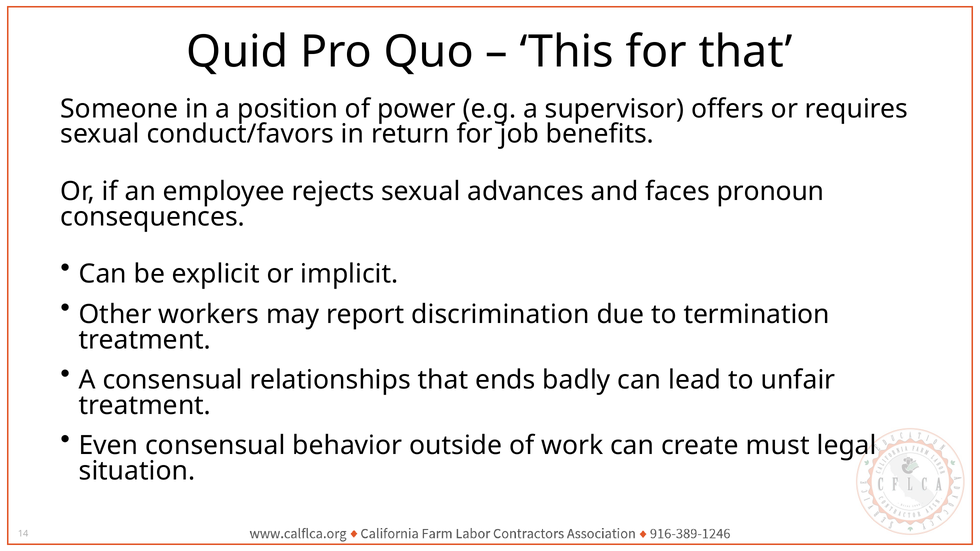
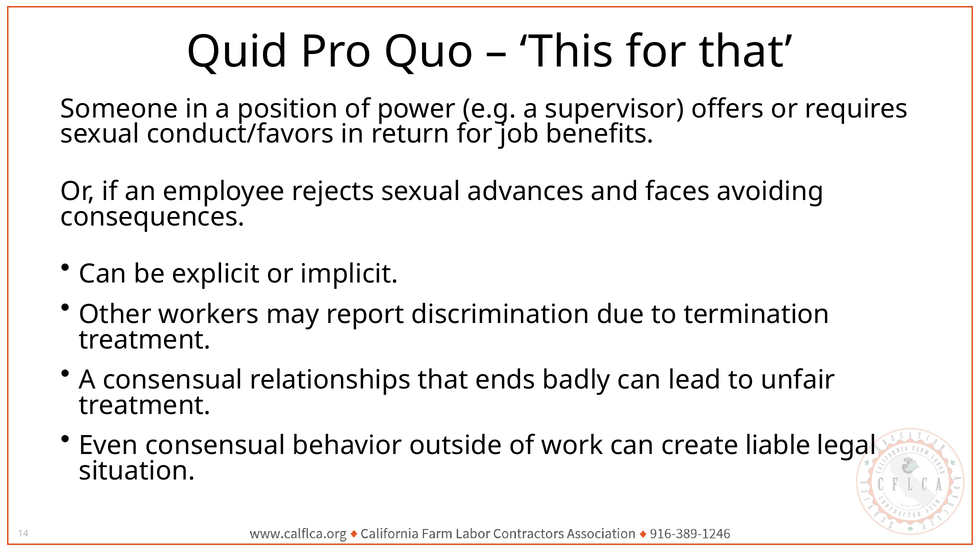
pronoun: pronoun -> avoiding (770, 192)
must: must -> liable (778, 446)
